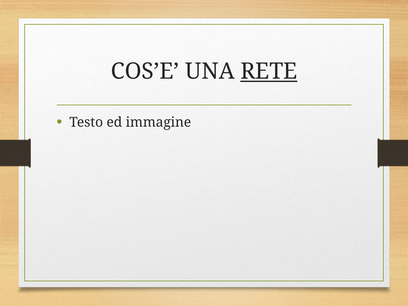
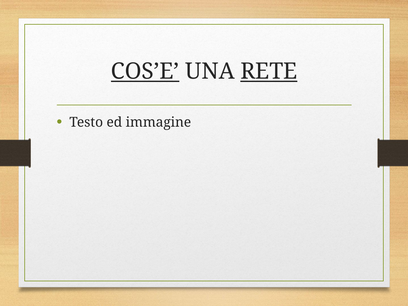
COS’E underline: none -> present (145, 72)
